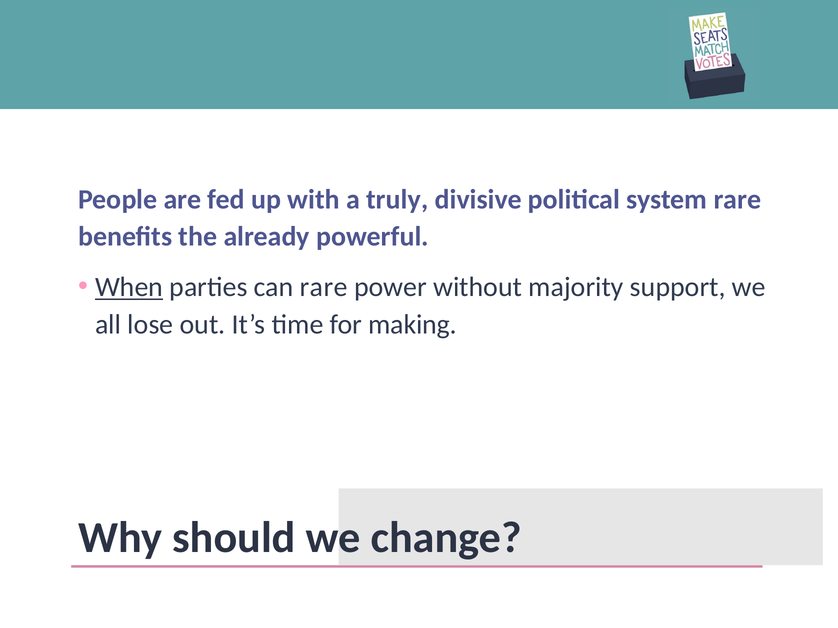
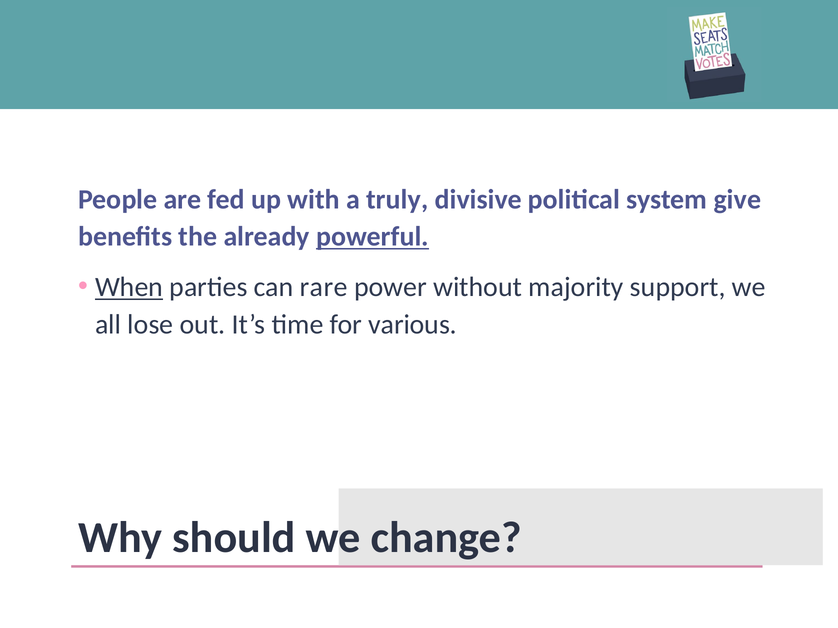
system rare: rare -> give (737, 200)
powerful underline: none -> present (372, 237)
making: making -> various (413, 325)
